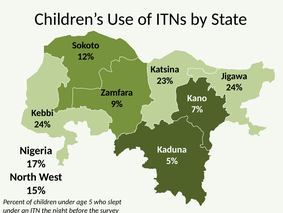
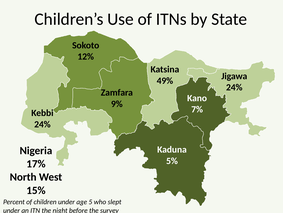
23%: 23% -> 49% (165, 80)
